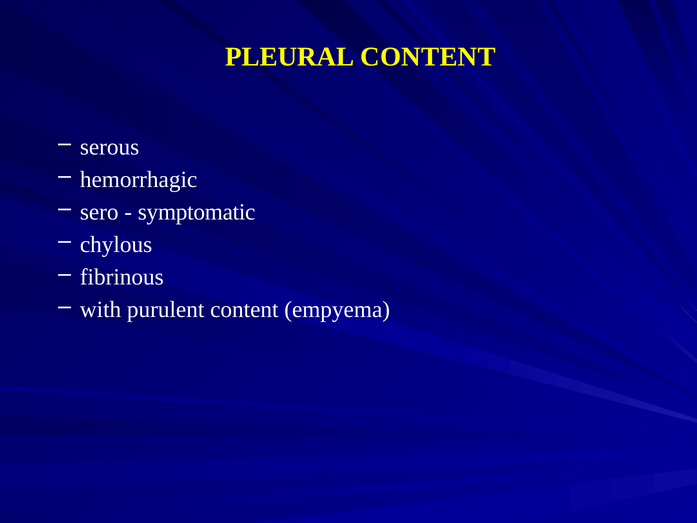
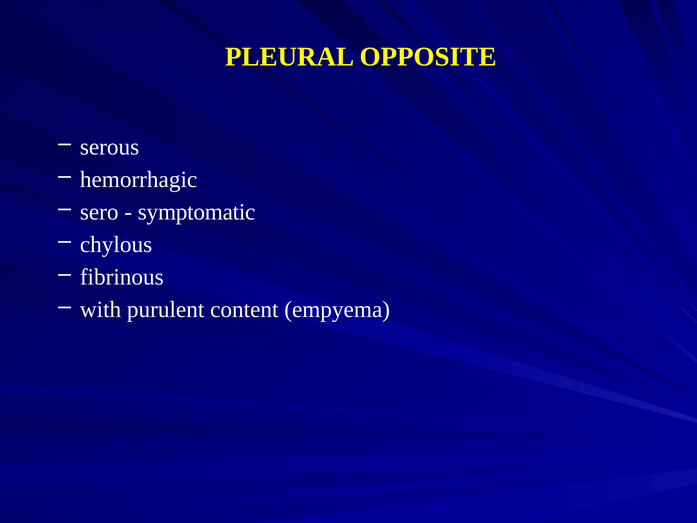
PLEURAL CONTENT: CONTENT -> OPPOSITE (428, 57)
